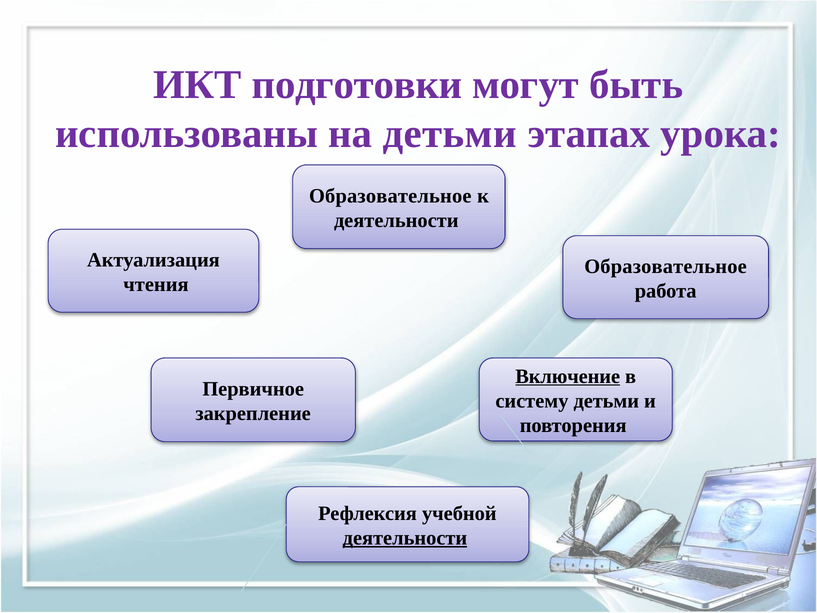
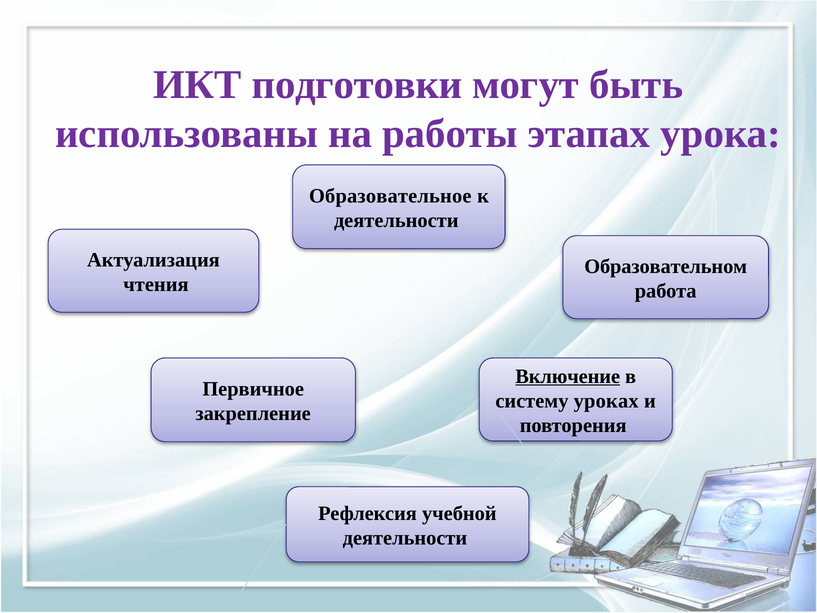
на детьми: детьми -> работы (450, 134)
Образовательное: Образовательное -> Образовательном (666, 266)
систему детьми: детьми -> уроках (606, 401)
деятельности underline: present -> none (405, 538)
